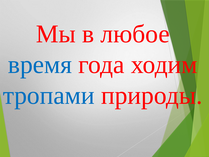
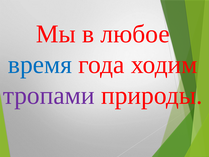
тропами colour: blue -> purple (49, 95)
